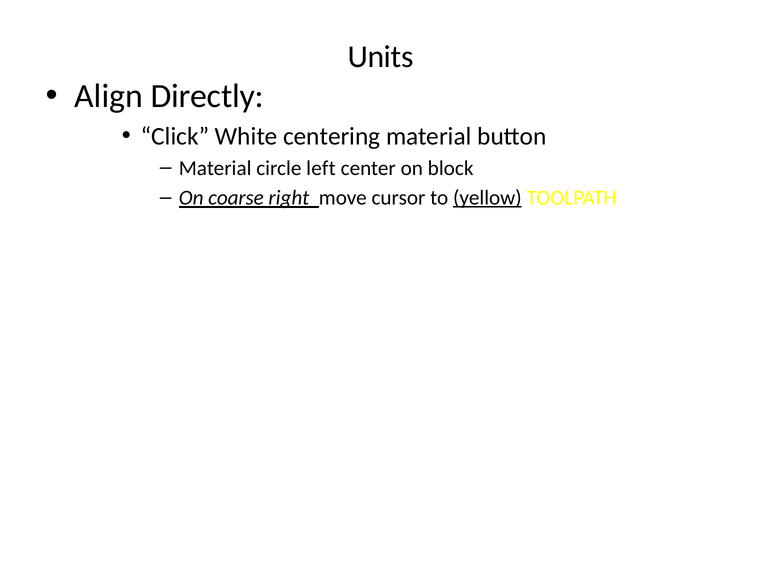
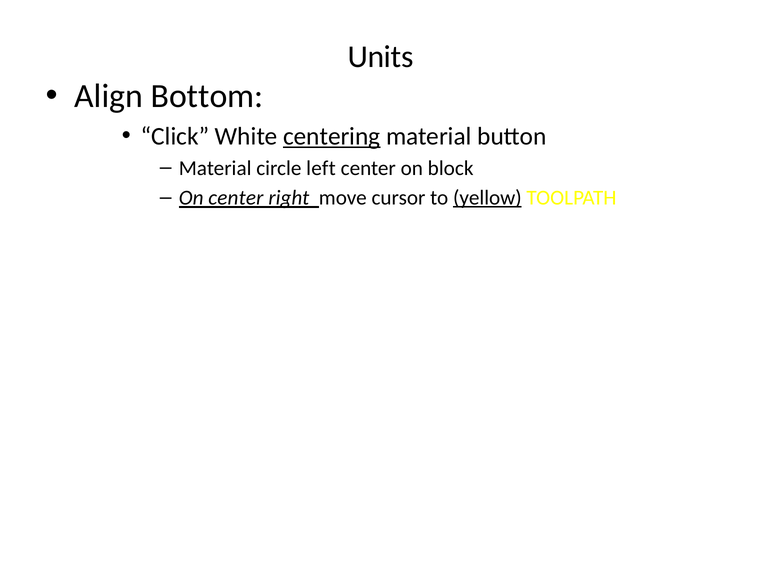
Directly: Directly -> Bottom (207, 96)
centering underline: none -> present (332, 136)
On coarse: coarse -> center (236, 198)
